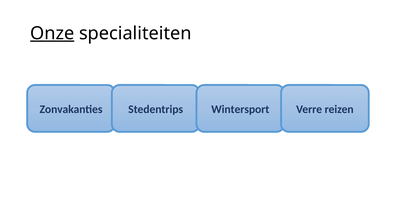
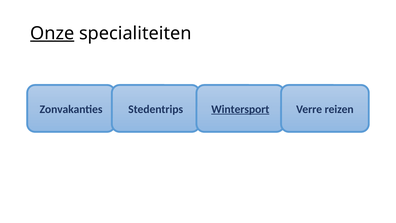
Wintersport underline: none -> present (240, 109)
